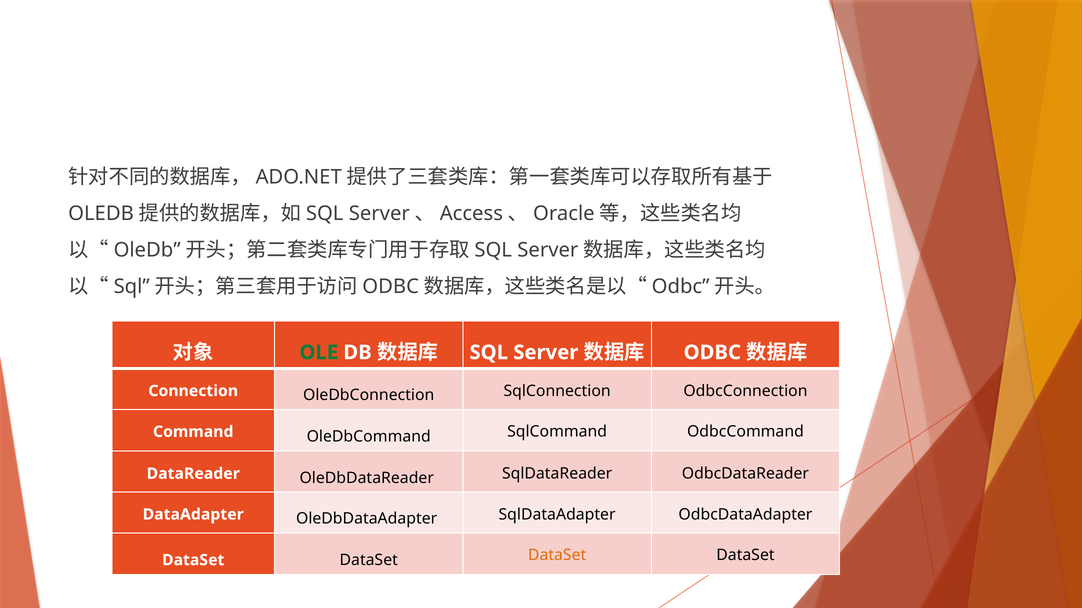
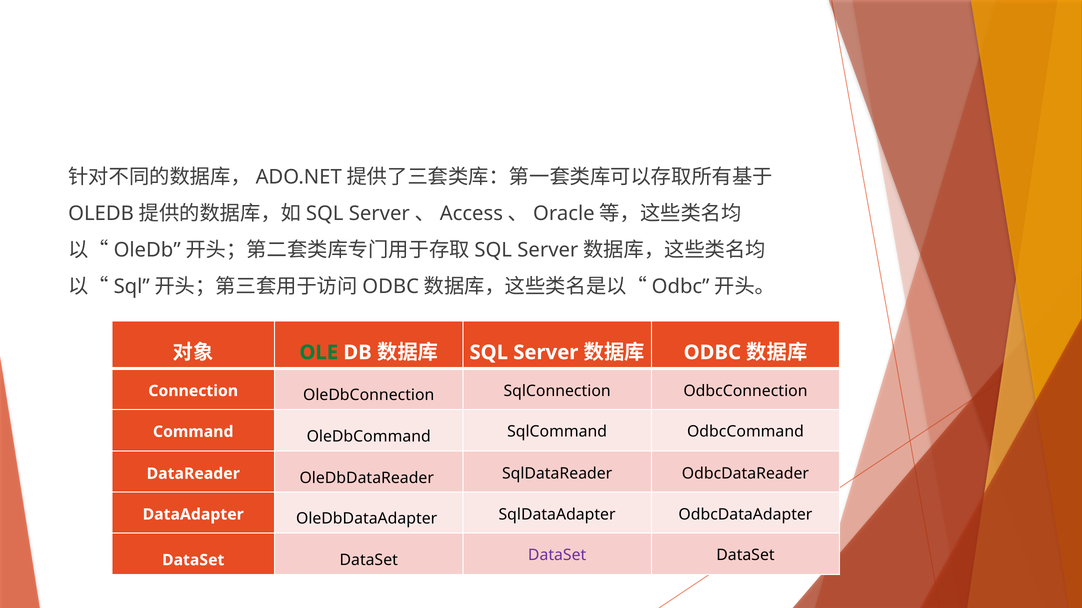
DataSet colour: orange -> purple (557, 556)
